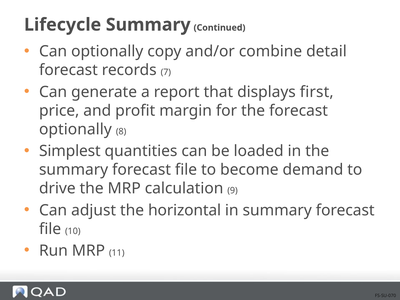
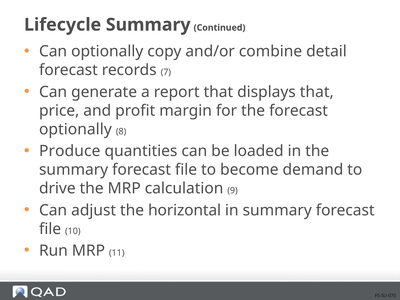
displays first: first -> that (317, 92)
Simplest: Simplest -> Produce (70, 151)
